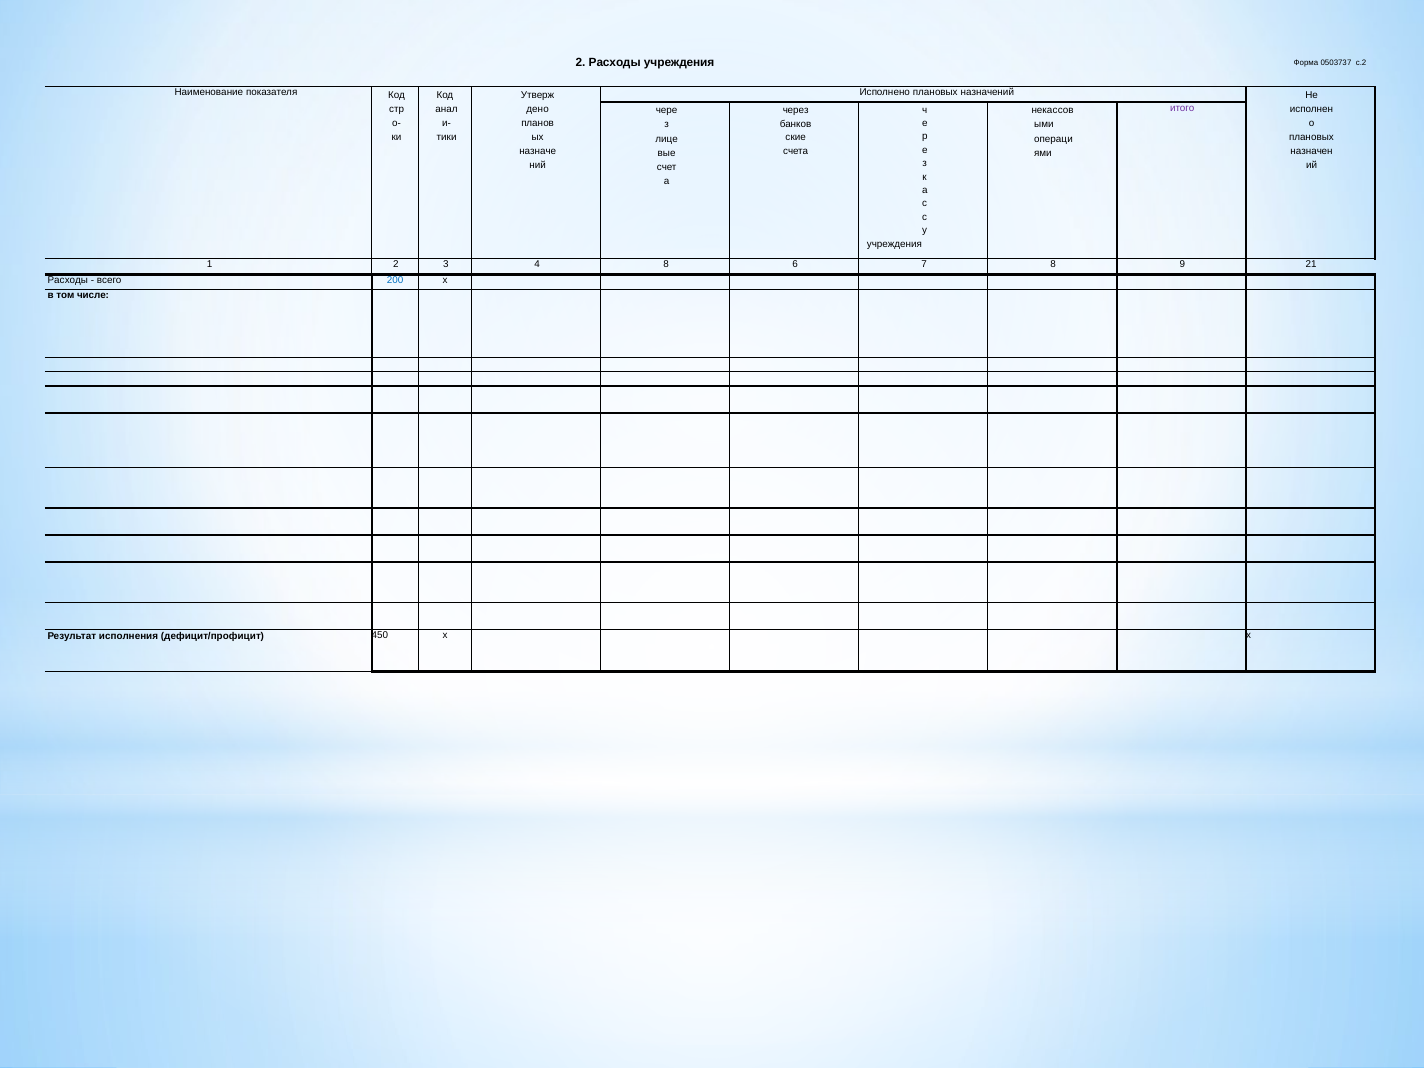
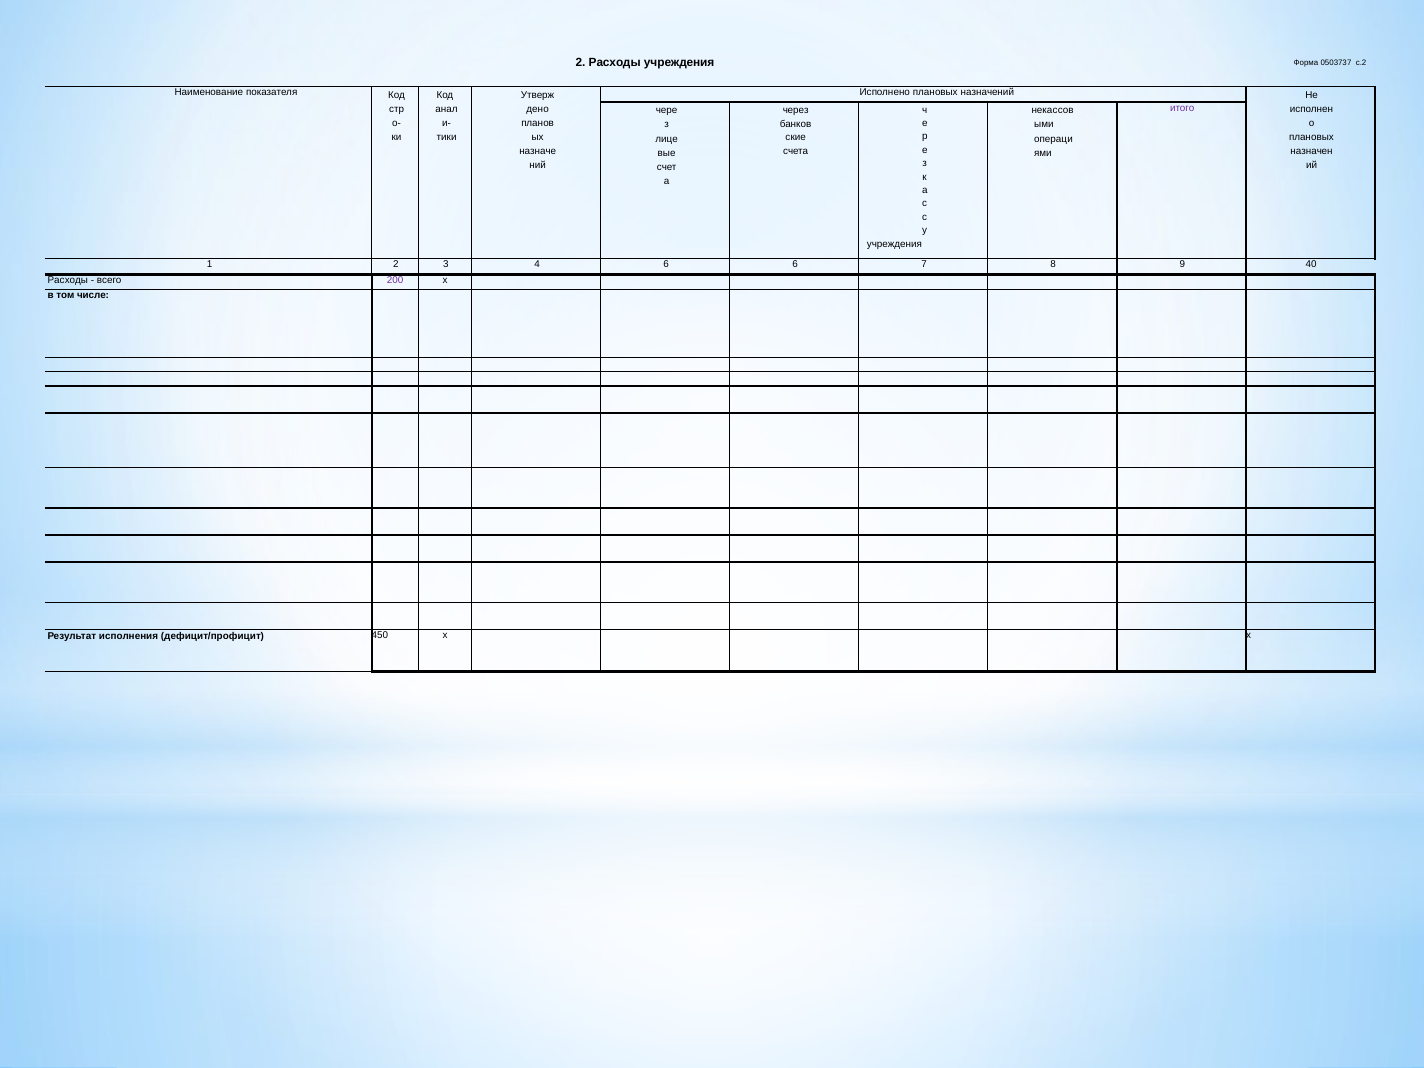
4 8: 8 -> 6 (666, 265)
21: 21 -> 40 (1311, 265)
200 colour: blue -> purple (395, 280)
